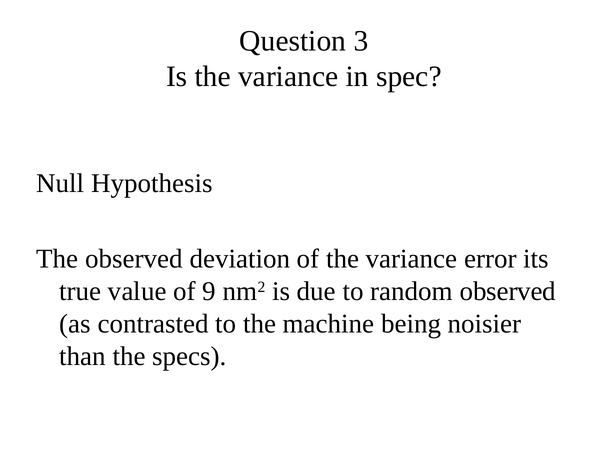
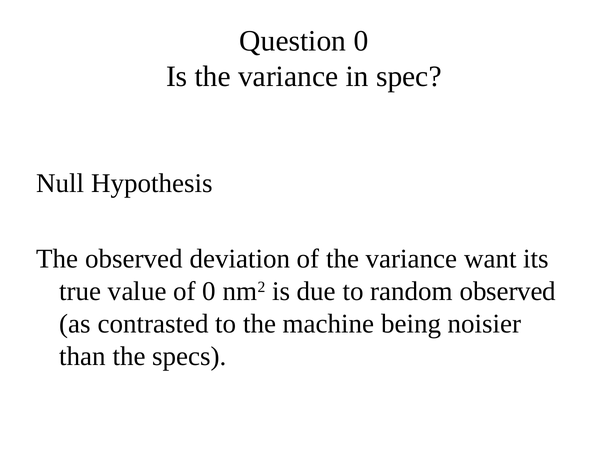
Question 3: 3 -> 0 (361, 41)
error: error -> want (490, 259)
of 9: 9 -> 0 (209, 291)
